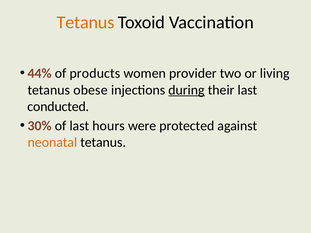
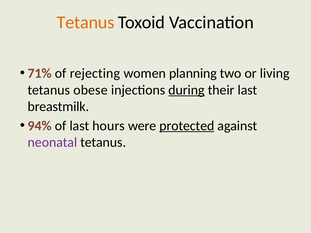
44%: 44% -> 71% (40, 73)
products: products -> rejecting (95, 73)
provider: provider -> planning (193, 73)
conducted: conducted -> breastmilk (58, 107)
30%: 30% -> 94% (40, 126)
protected underline: none -> present (187, 126)
neonatal colour: orange -> purple (52, 142)
